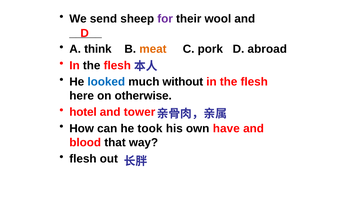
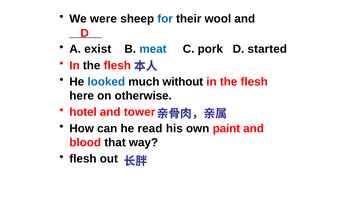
send: send -> were (103, 19)
for colour: purple -> blue (165, 19)
think: think -> exist (98, 49)
meat colour: orange -> blue (153, 49)
abroad: abroad -> started (267, 49)
took: took -> read (150, 128)
have: have -> paint (226, 128)
